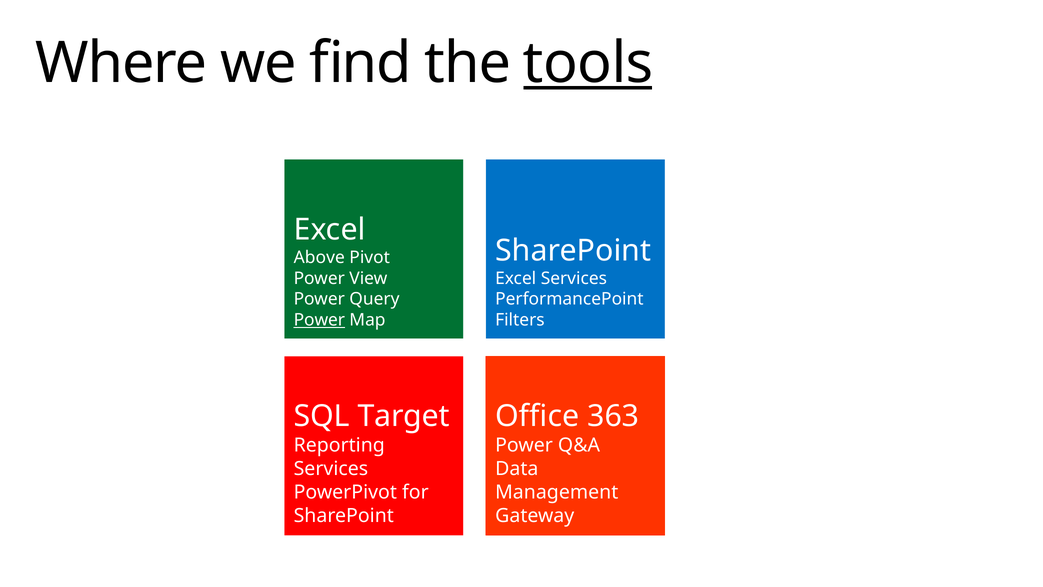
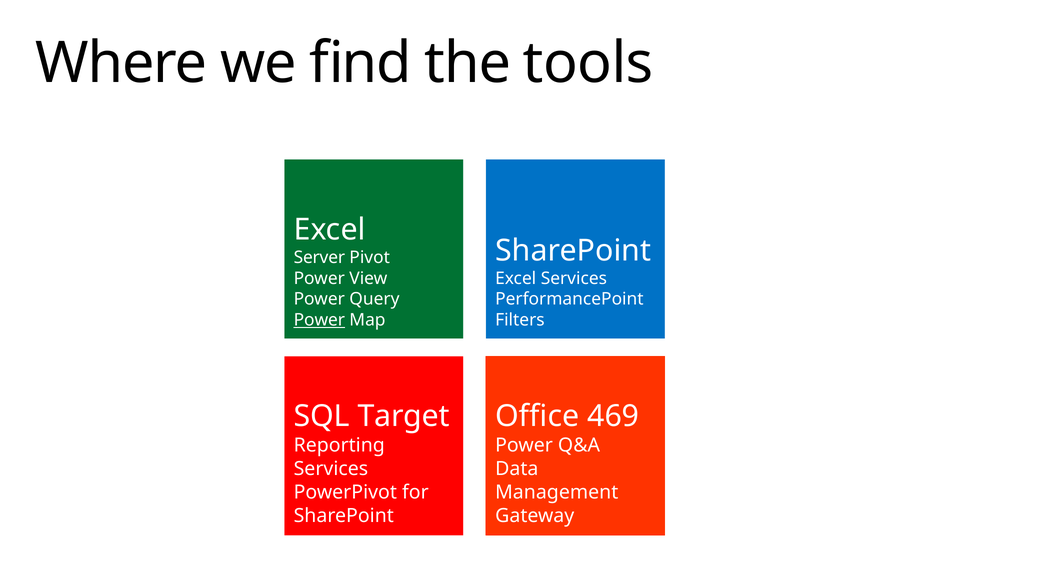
tools underline: present -> none (588, 63)
Above: Above -> Server (319, 257)
363: 363 -> 469 (613, 416)
